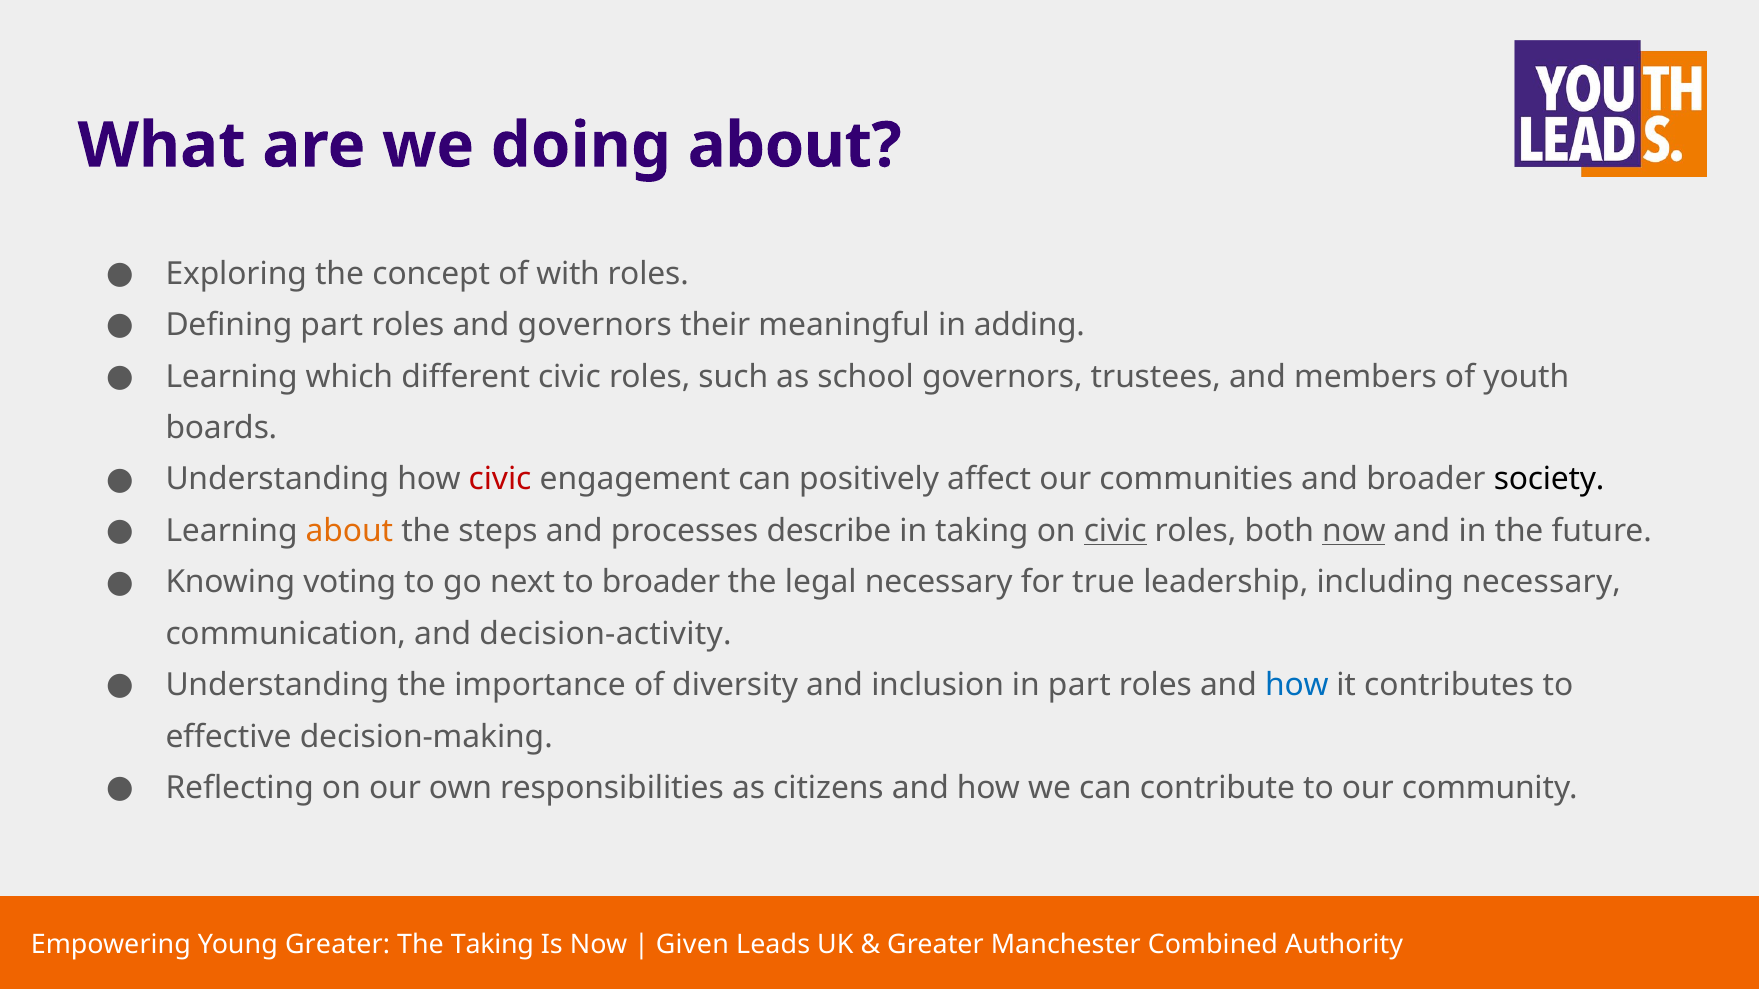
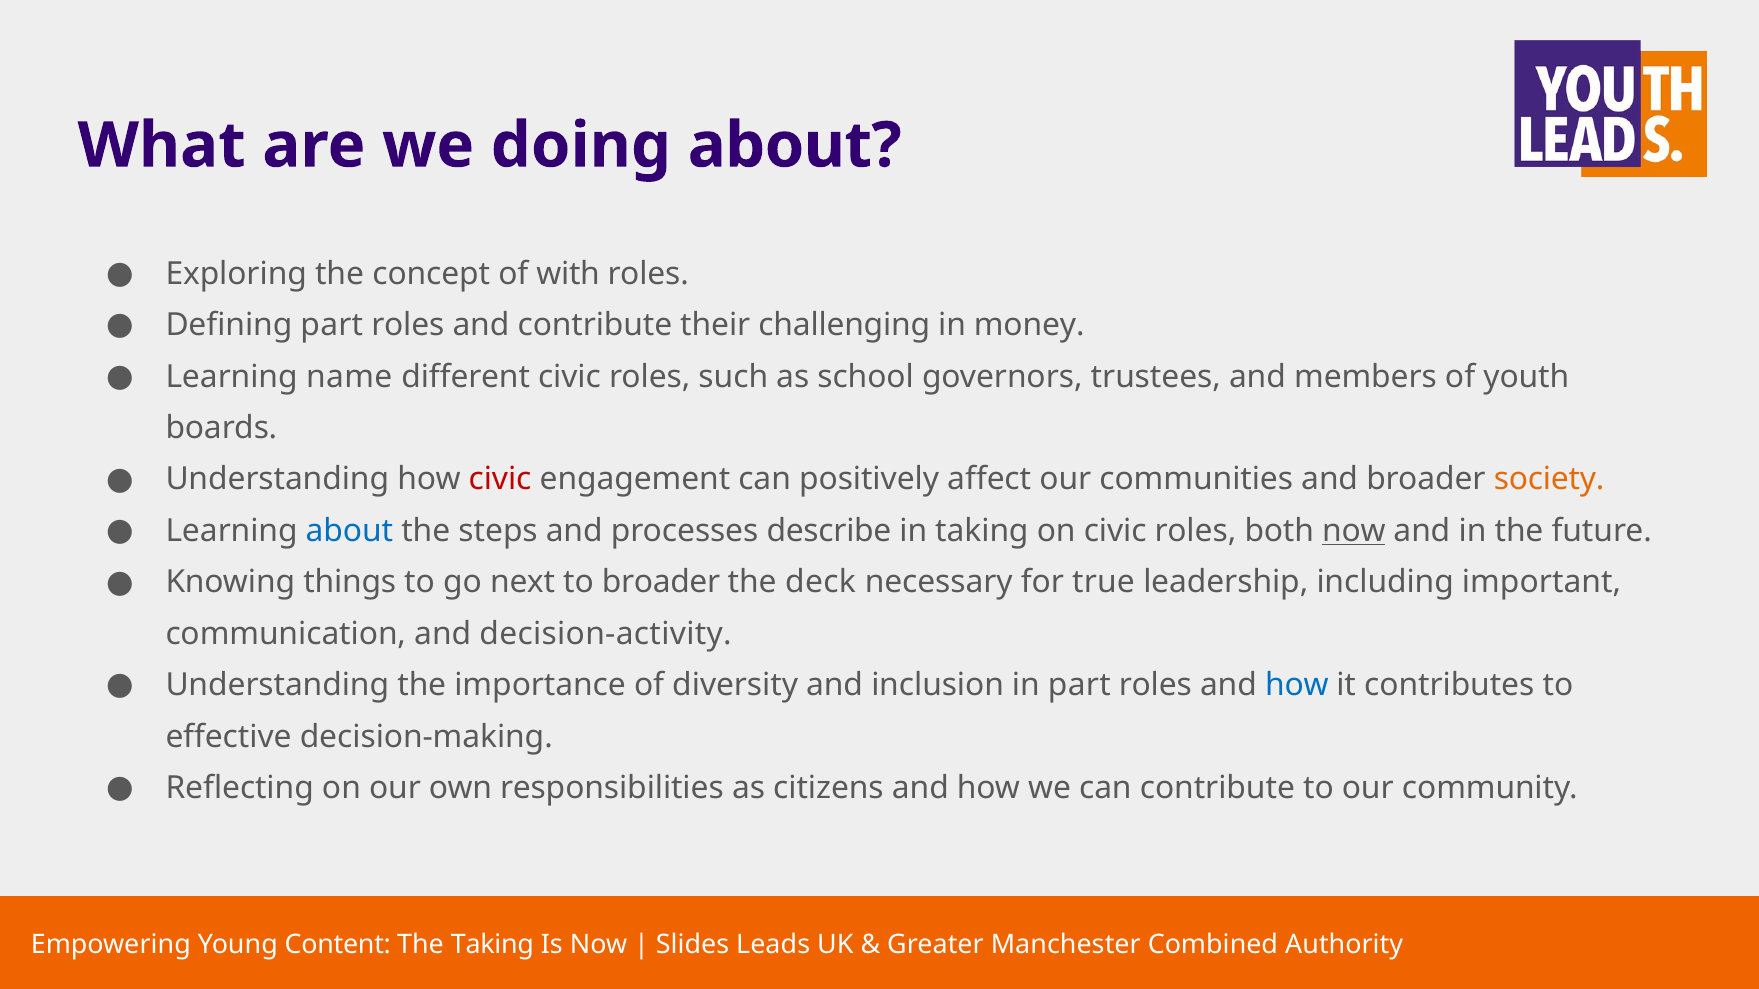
and governors: governors -> contribute (595, 325)
meaningful: meaningful -> challenging (844, 325)
adding: adding -> money (1029, 325)
which: which -> name (349, 377)
society colour: black -> orange (1549, 480)
about colour: orange -> blue (349, 531)
civic underline: present -> none (1115, 531)
voting: voting -> things (350, 583)
legal: legal -> deck (821, 583)
including necessary: necessary -> important (1542, 583)
Greater: Greater -> Content (338, 945)
Given: Given -> Slides (693, 945)
